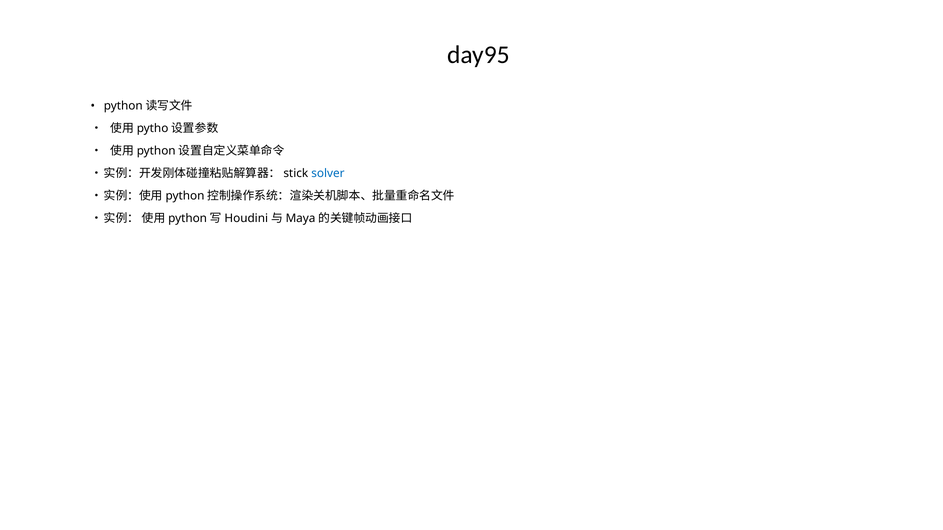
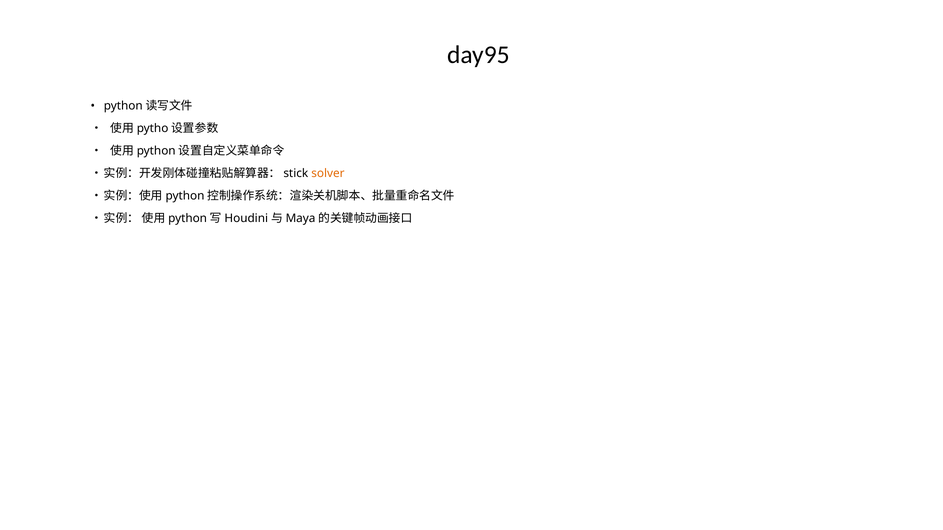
solver colour: blue -> orange (328, 173)
